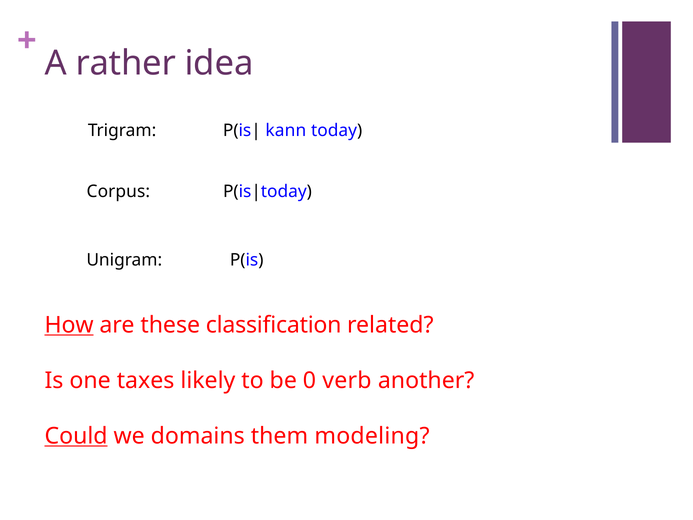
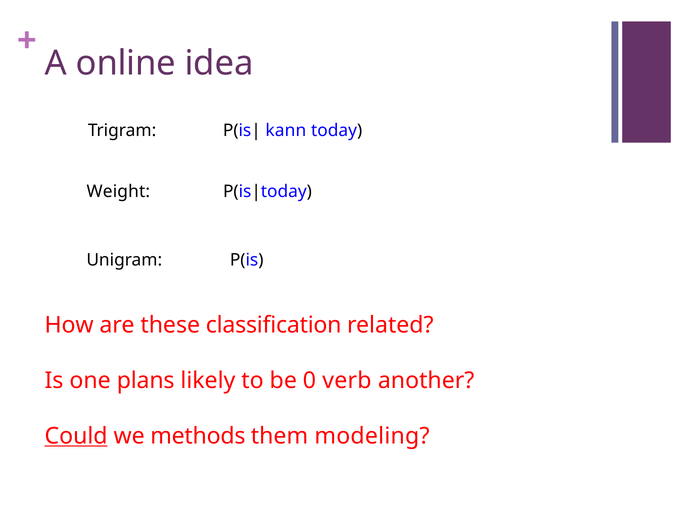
rather: rather -> online (126, 63)
Corpus: Corpus -> Weight (118, 192)
How underline: present -> none (69, 325)
taxes: taxes -> plans (146, 380)
domains: domains -> methods (198, 436)
